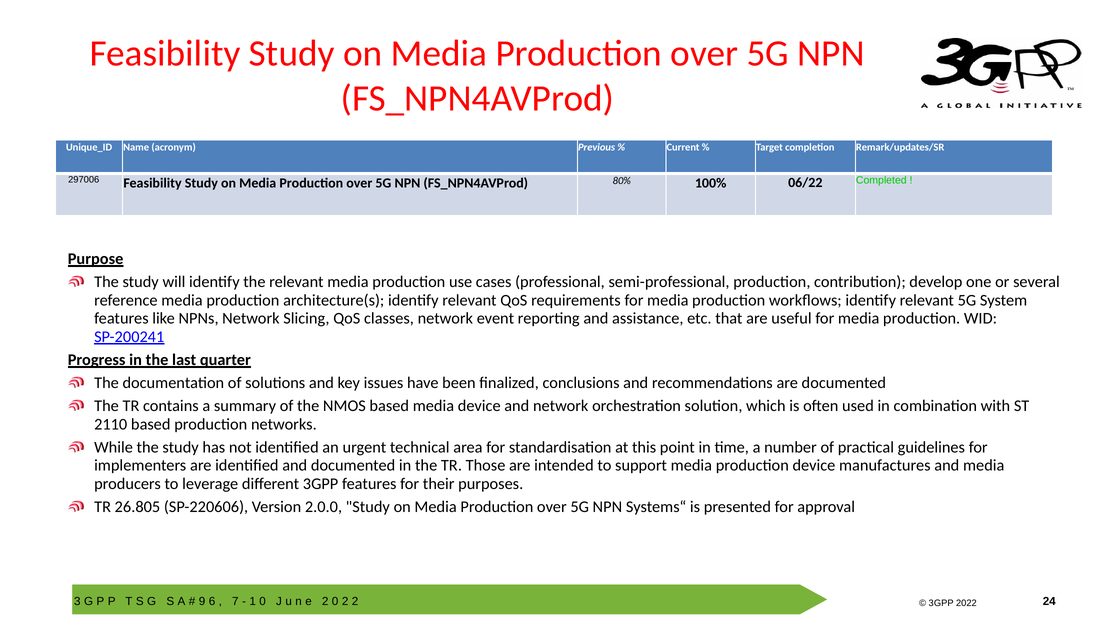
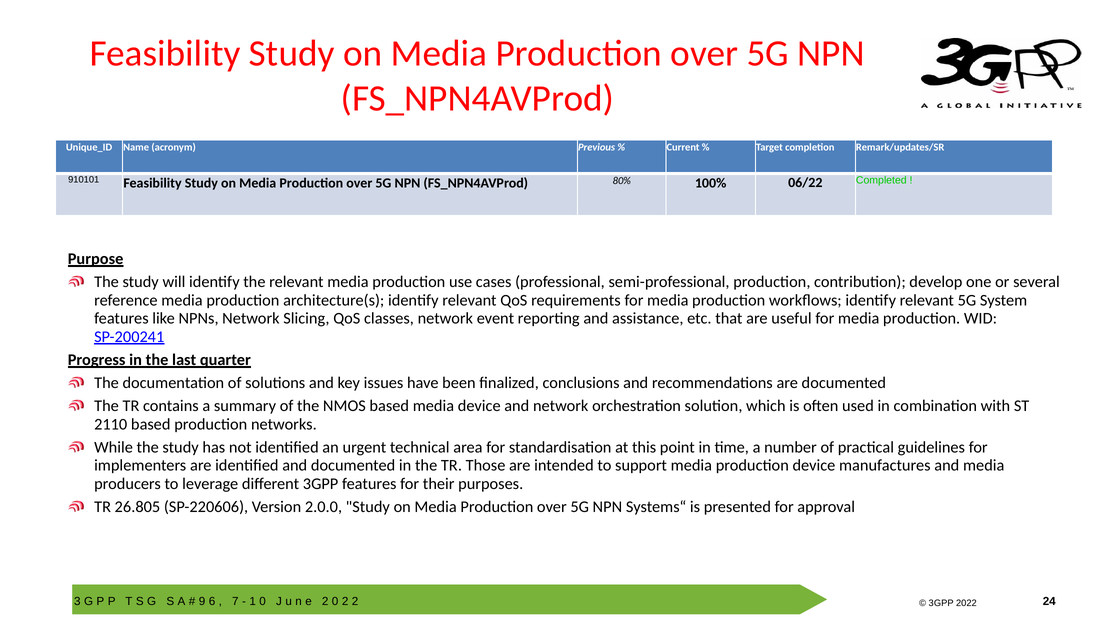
297006: 297006 -> 910101 (84, 180)
